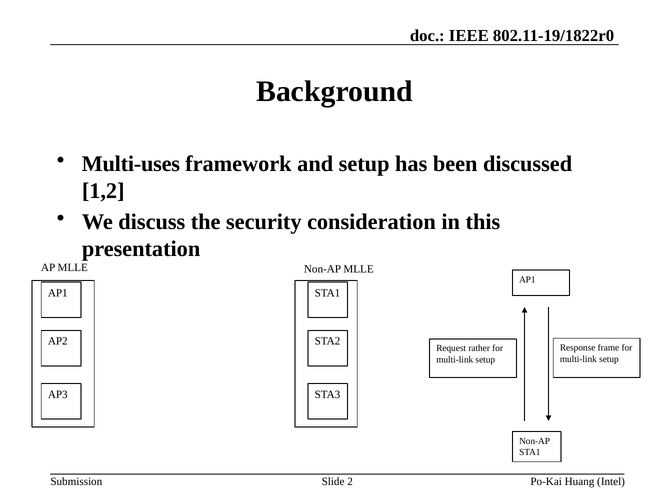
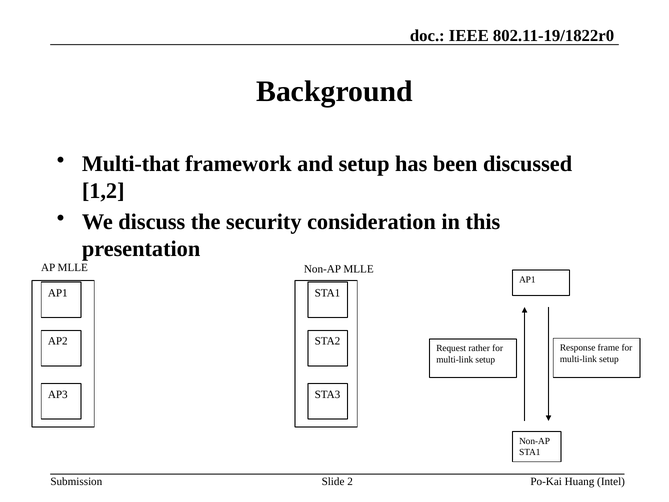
Multi-uses: Multi-uses -> Multi-that (131, 164)
